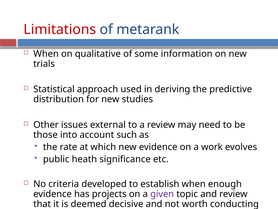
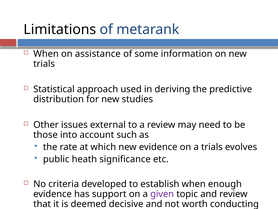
Limitations colour: red -> black (60, 30)
qualitative: qualitative -> assistance (98, 54)
a work: work -> trials (212, 147)
projects: projects -> support (109, 194)
